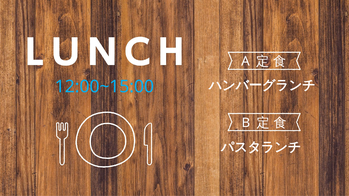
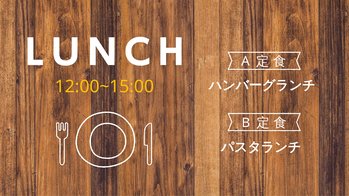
12:00~15:00 colour: light blue -> yellow (105, 87)
